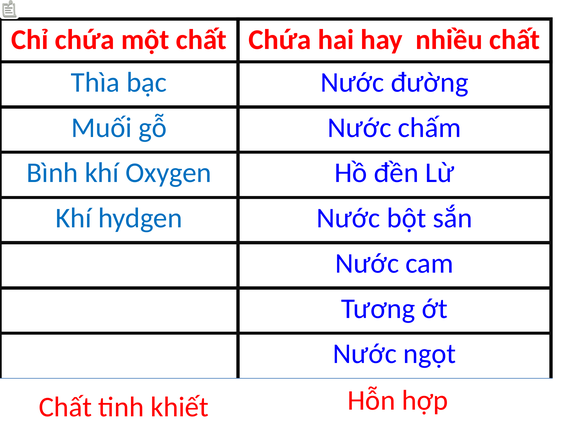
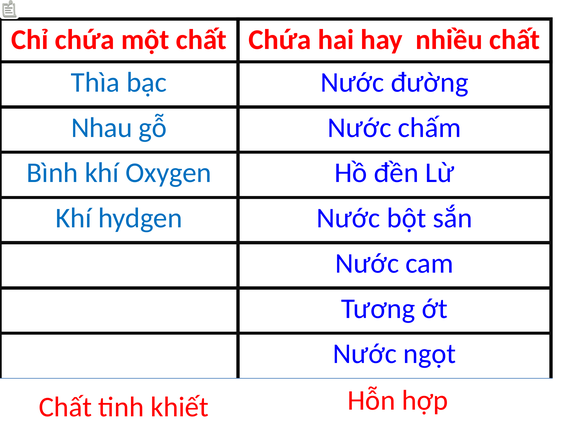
Muối: Muối -> Nhau (102, 128)
